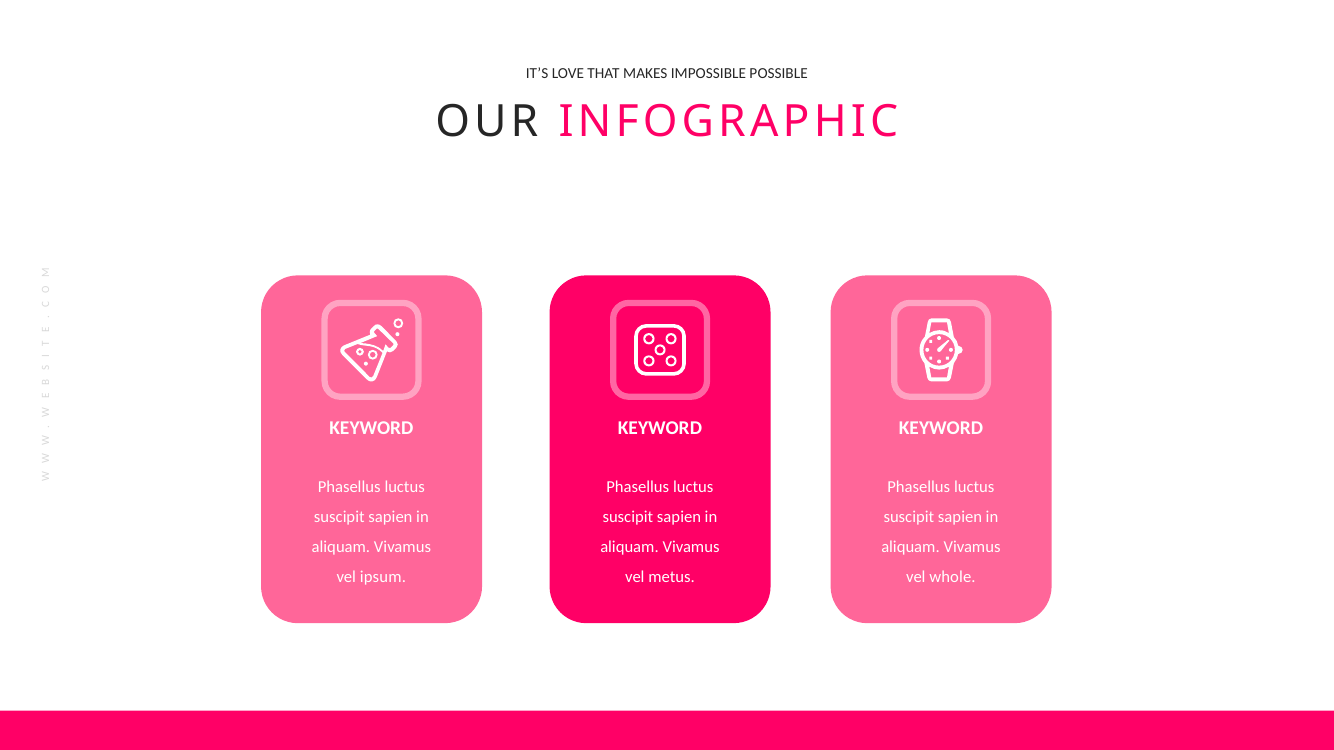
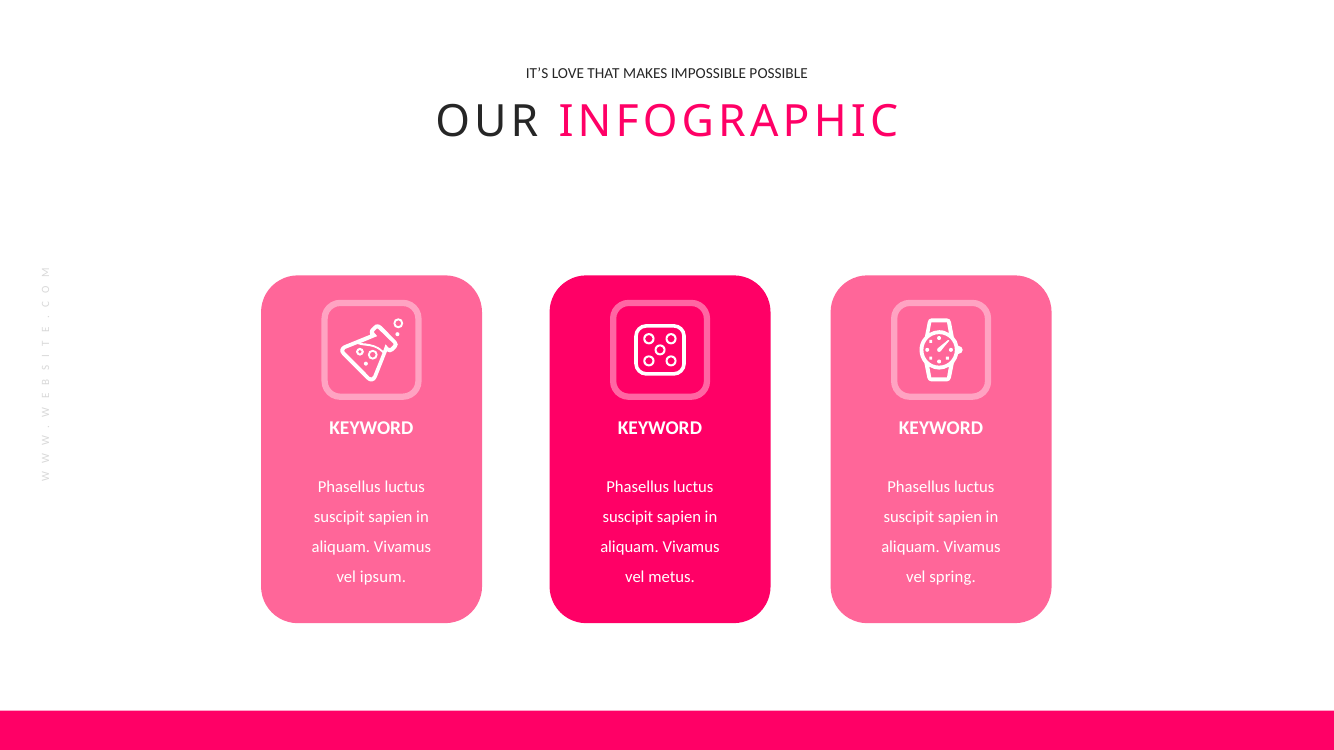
whole: whole -> spring (953, 578)
